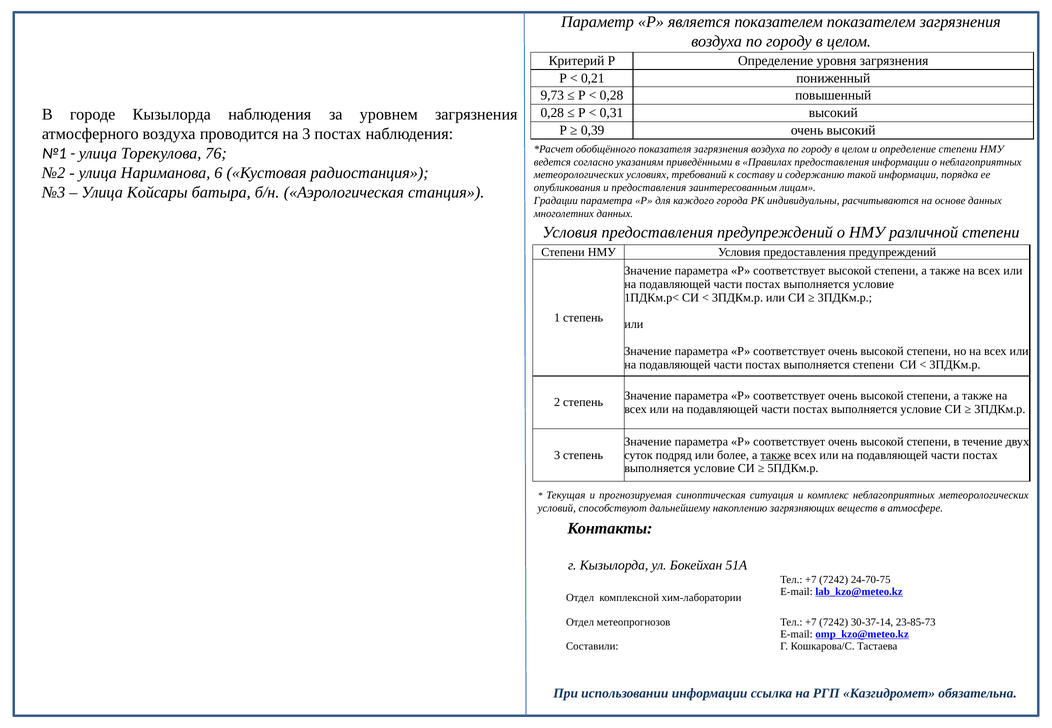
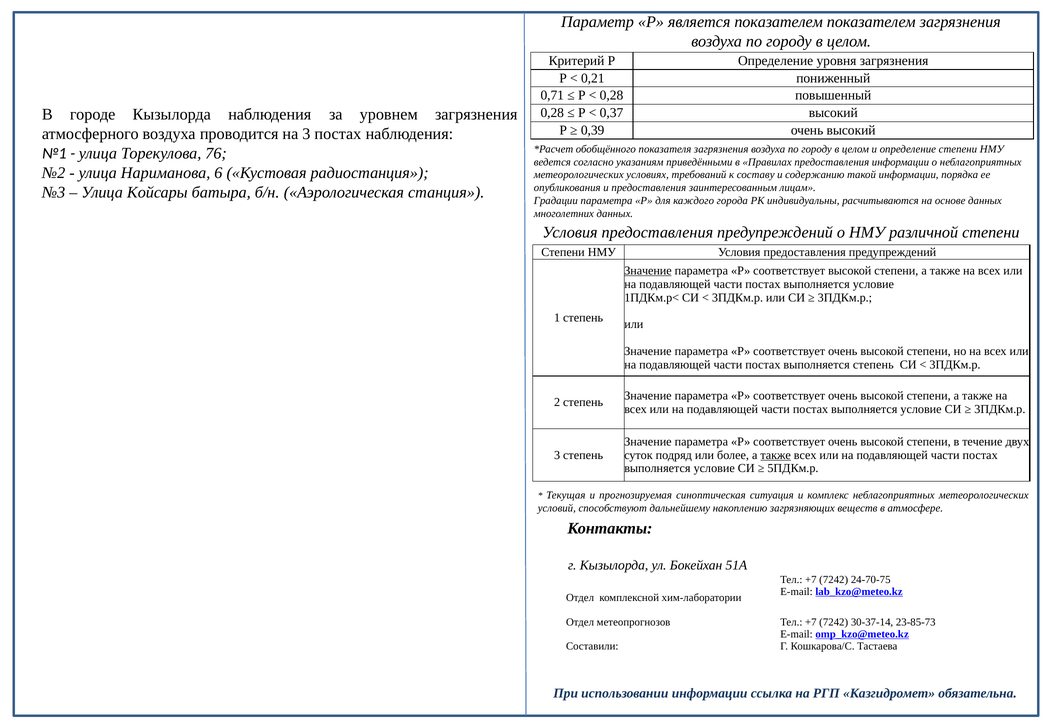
9,73: 9,73 -> 0,71 (552, 95)
0,31: 0,31 -> 0,37 (611, 113)
Значение underline: none -> present (648, 271)
выполняется степени: степени -> степень (873, 365)
